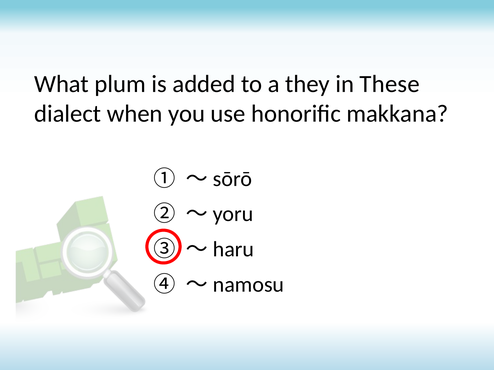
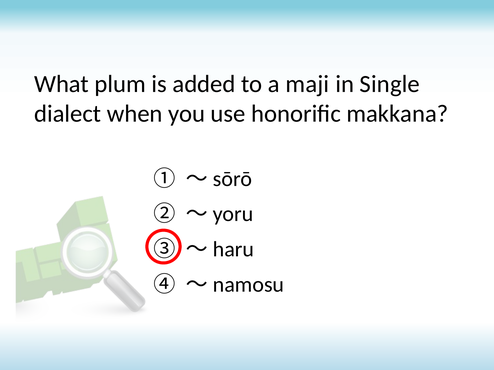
they: they -> maji (307, 84)
These: These -> Single (390, 84)
